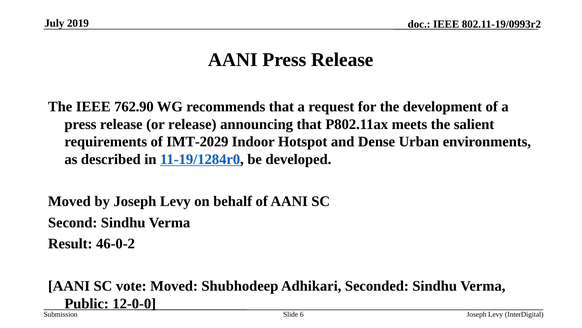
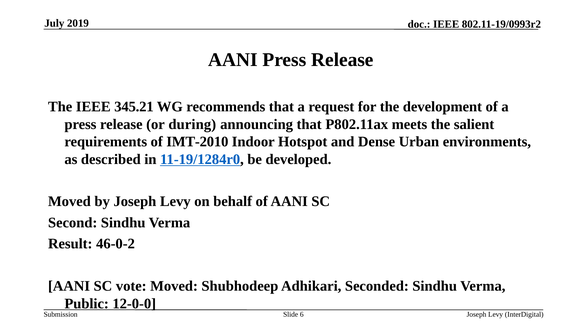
762.90: 762.90 -> 345.21 (134, 107)
or release: release -> during (192, 124)
IMT-2029: IMT-2029 -> IMT-2010 (197, 141)
